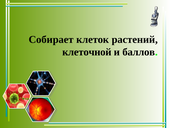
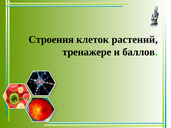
Собирает: Собирает -> Строения (51, 40)
клеточной: клеточной -> тренажере (87, 52)
